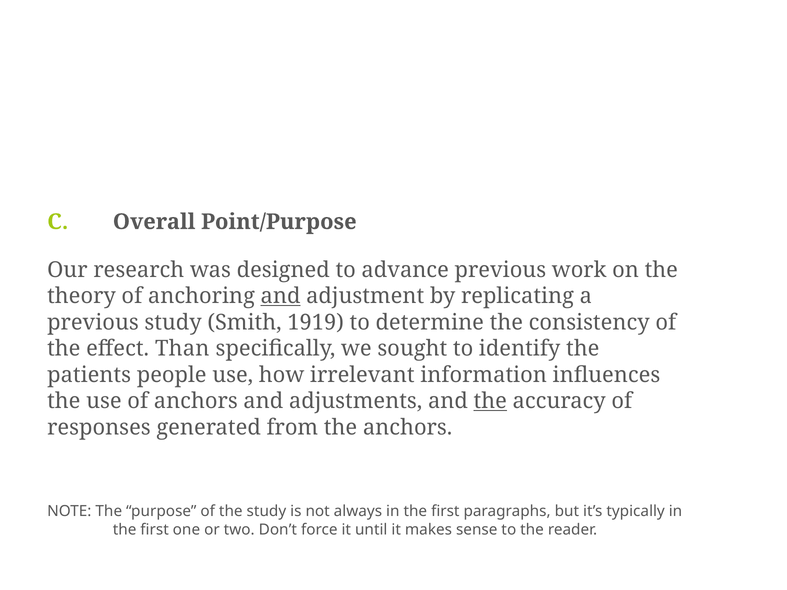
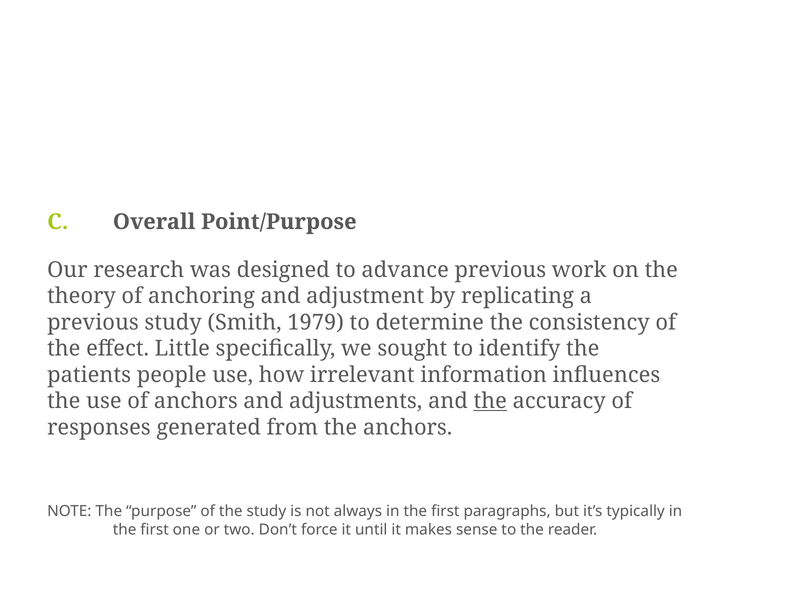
and underline: present -> none (281, 296)
1919: 1919 -> 1979 (316, 323)
Than: Than -> Little (182, 349)
